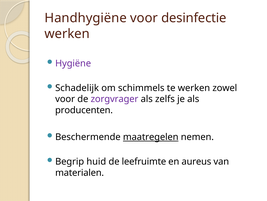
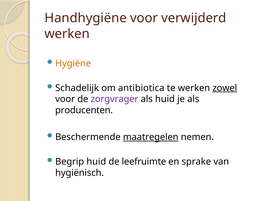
desinfectie: desinfectie -> verwijderd (194, 18)
Hygiëne colour: purple -> orange (73, 63)
schimmels: schimmels -> antibiotica (141, 88)
zowel underline: none -> present (225, 88)
als zelfs: zelfs -> huid (165, 99)
aureus: aureus -> sprake (196, 161)
materialen: materialen -> hygiënisch (80, 172)
